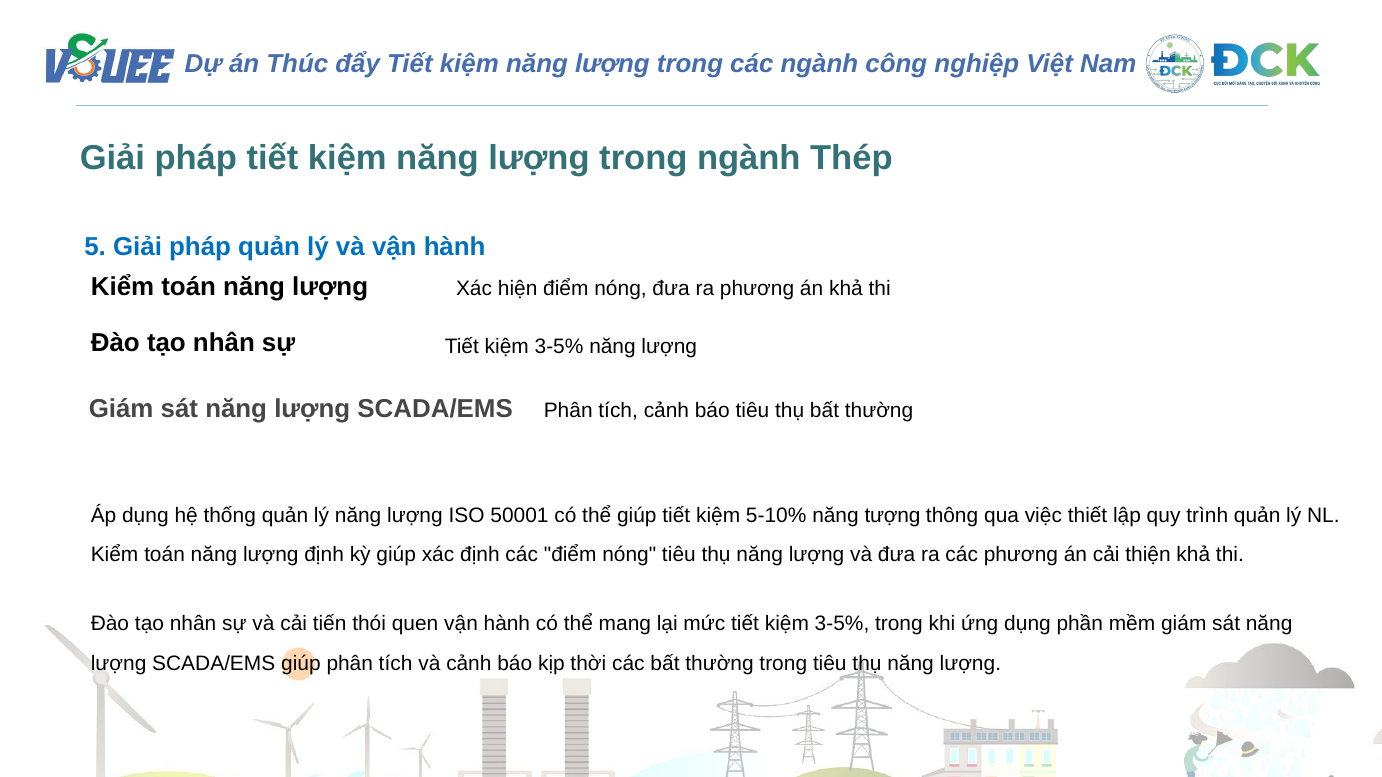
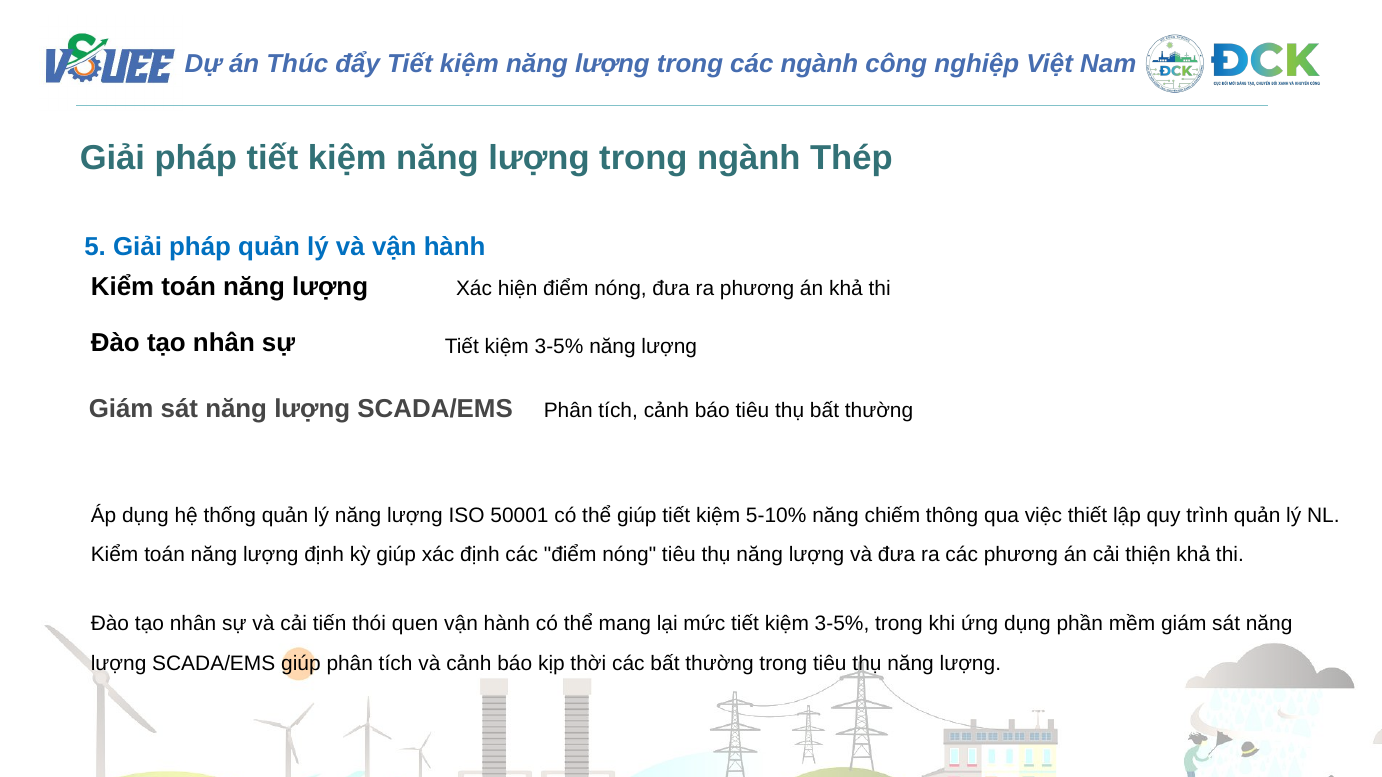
tượng: tượng -> chiếm (892, 515)
